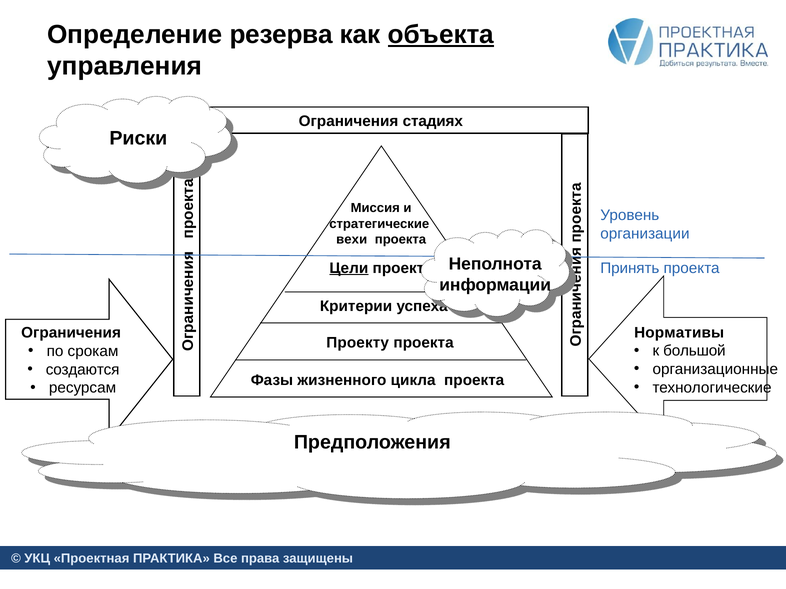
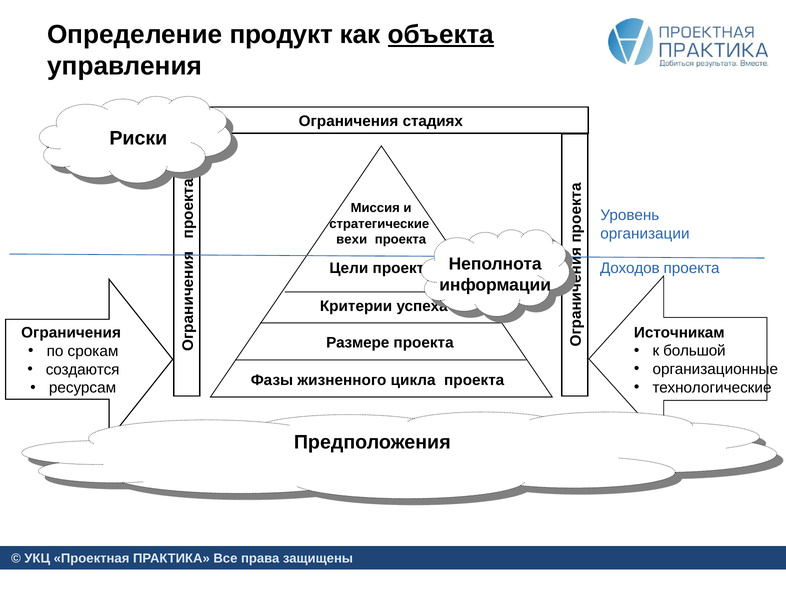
резерва: резерва -> продукт (281, 35)
Цели underline: present -> none (349, 268)
Принять: Принять -> Доходов (630, 269)
Нормативы: Нормативы -> Источникам (679, 333)
Проекту: Проекту -> Размере (358, 343)
